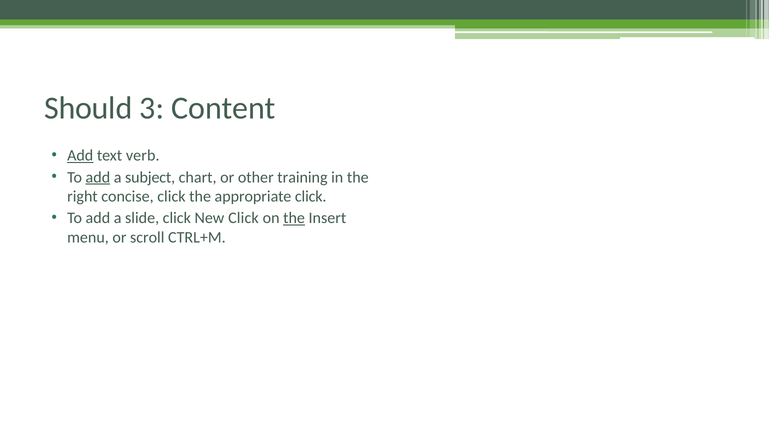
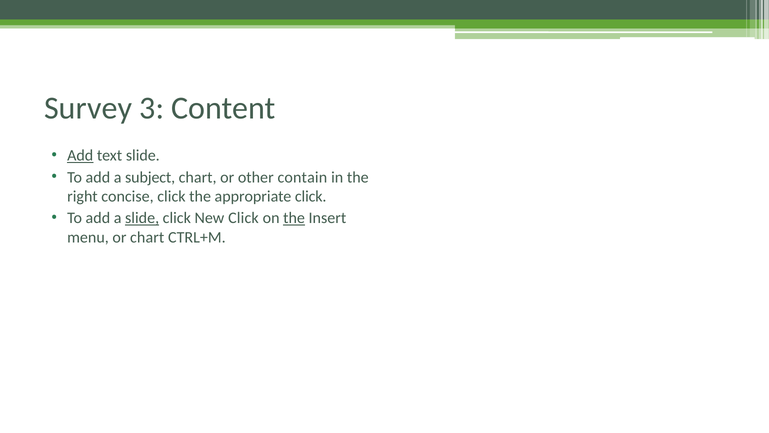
Should: Should -> Survey (88, 108)
text verb: verb -> slide (143, 155)
add underline: present -> none (98, 177)
training: training -> contain (302, 177)
slide underline: none -> present (142, 218)
or scroll: scroll -> chart (147, 237)
